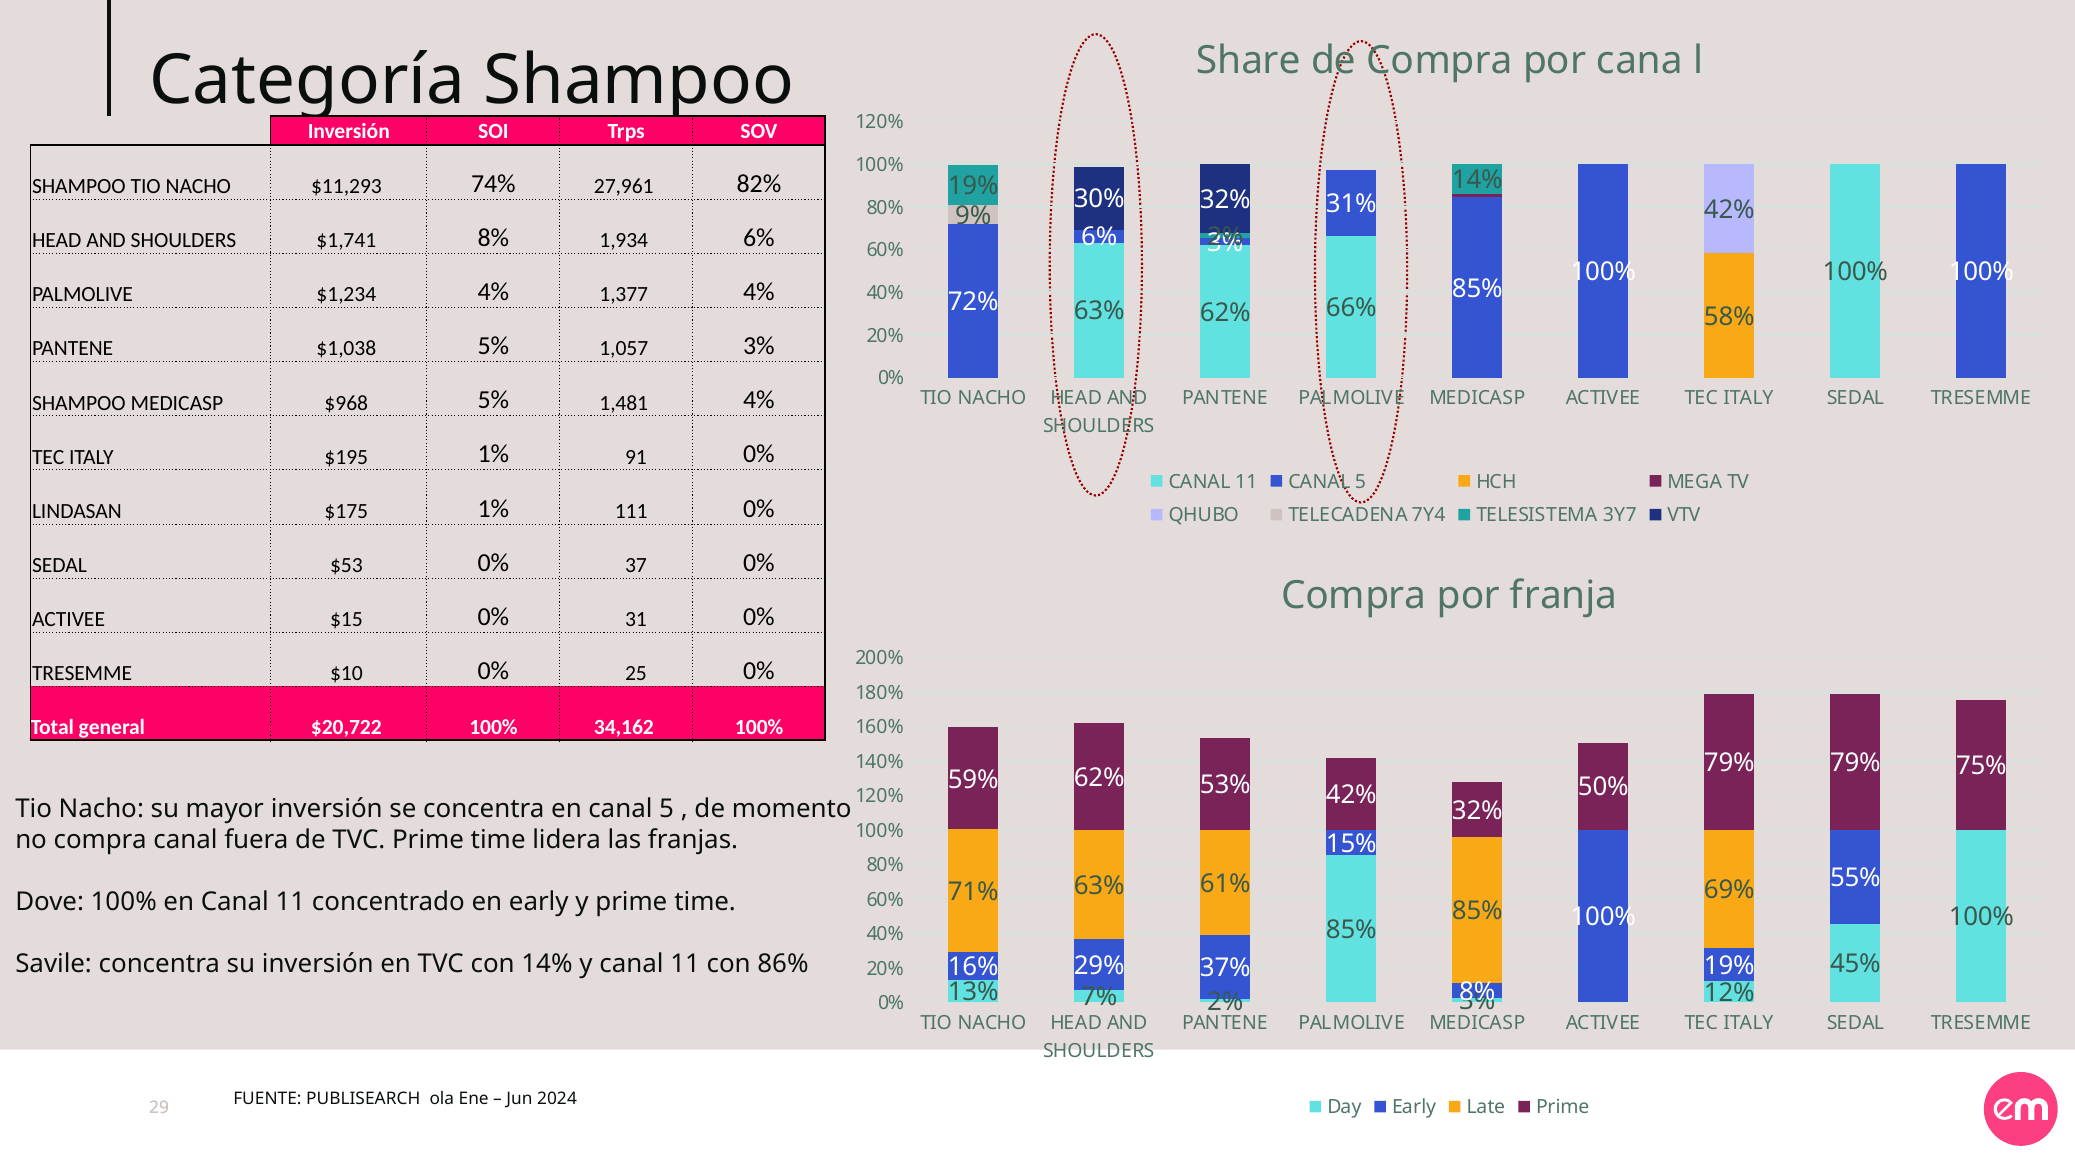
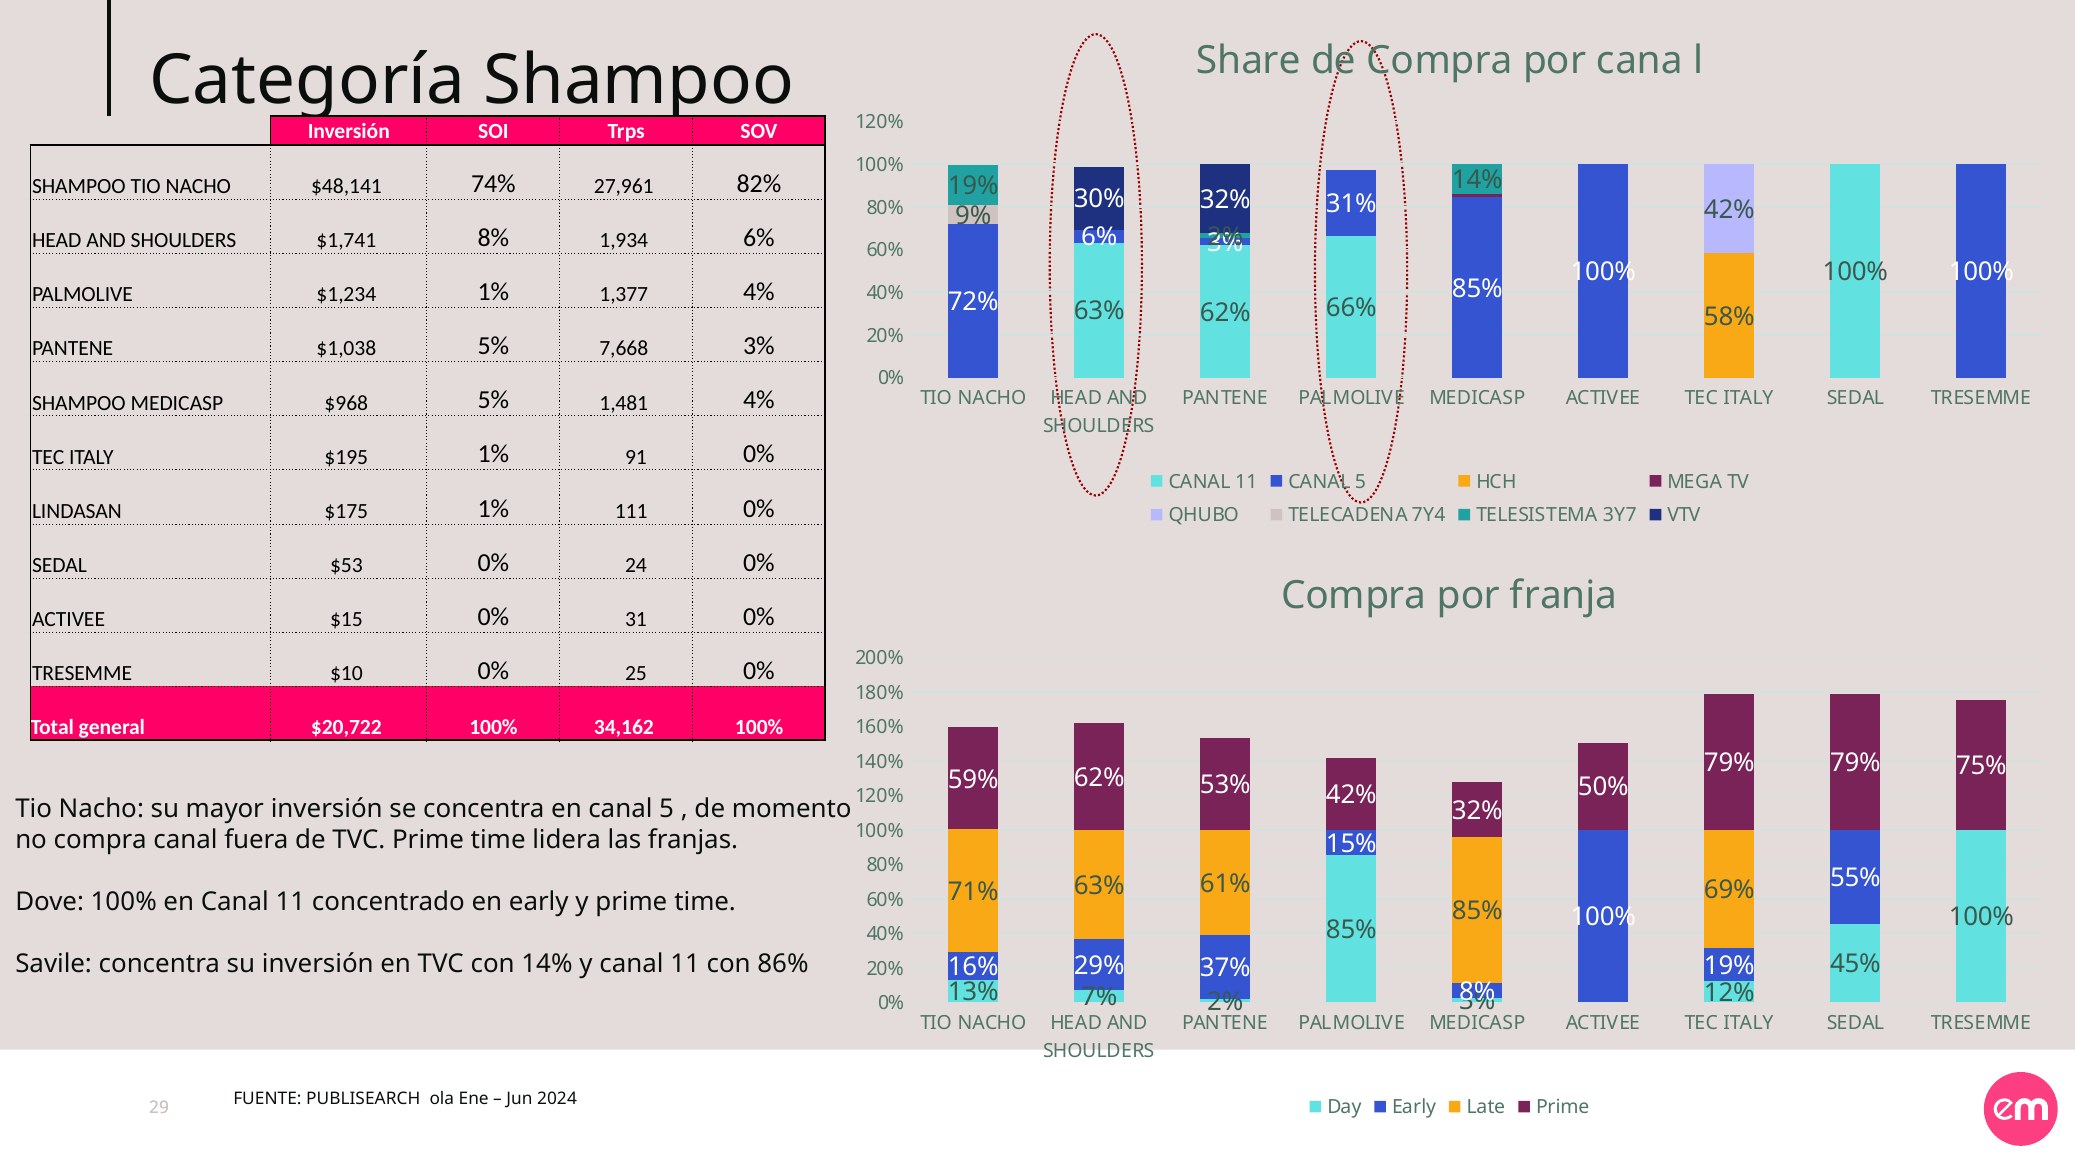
$11,293: $11,293 -> $48,141 (346, 187)
$1,234 4%: 4% -> 1% (493, 292)
1,057: 1,057 -> 7,668 (624, 349)
37: 37 -> 24 (636, 565)
